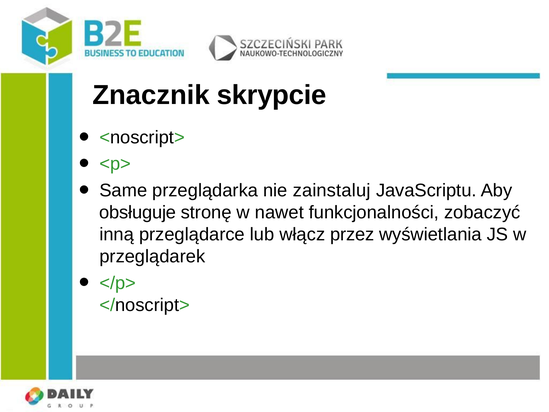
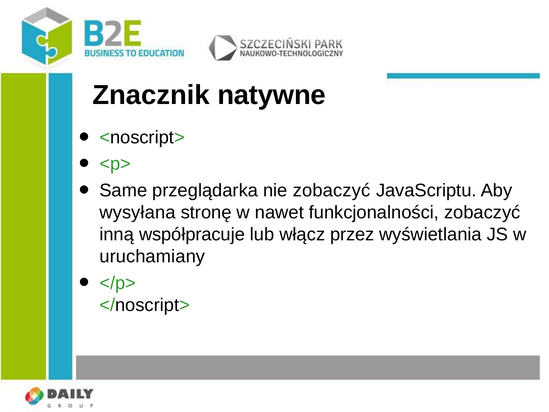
skrypcie: skrypcie -> natywne (272, 95)
nie zainstaluj: zainstaluj -> zobaczyć (332, 190)
obsługuje: obsługuje -> wysyłana (137, 212)
przeglądarce: przeglądarce -> współpracuje (192, 234)
przeglądarek: przeglądarek -> uruchamiany (152, 256)
